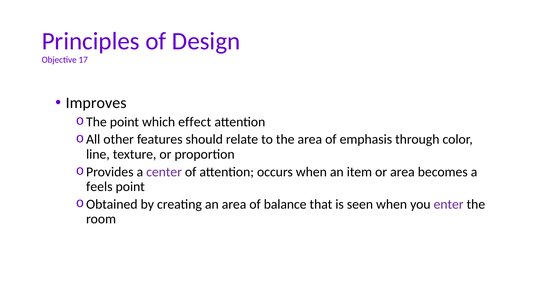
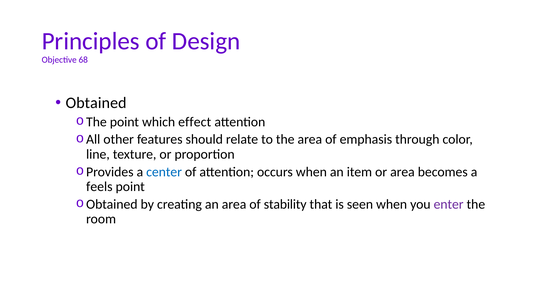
17: 17 -> 68 (83, 60)
Improves: Improves -> Obtained (96, 103)
center colour: purple -> blue (164, 172)
balance: balance -> stability (285, 204)
